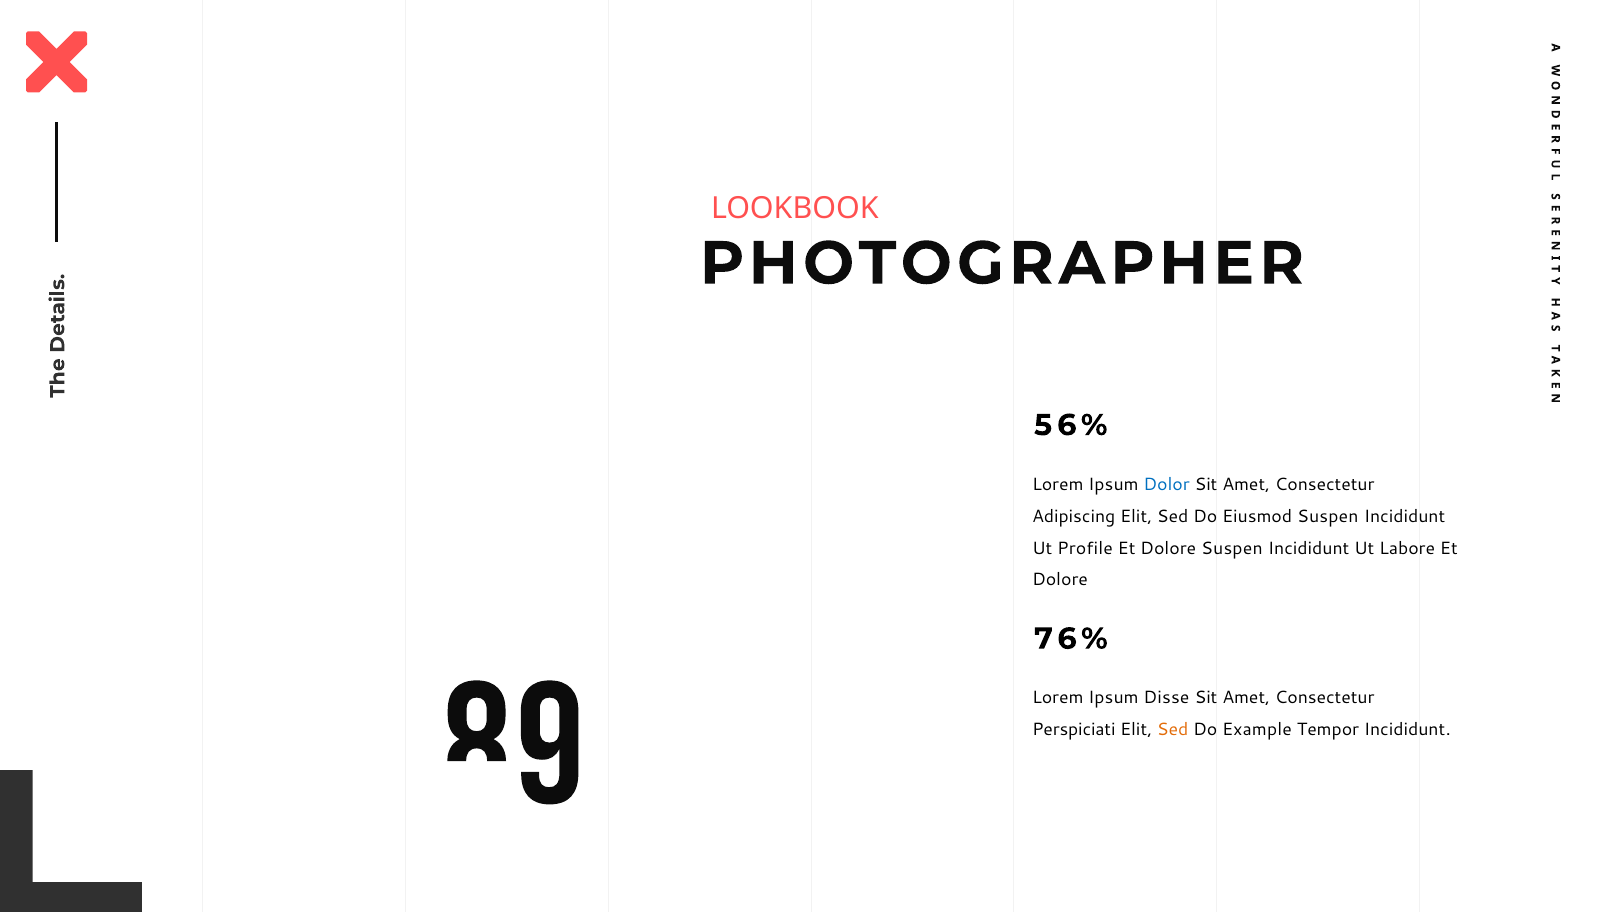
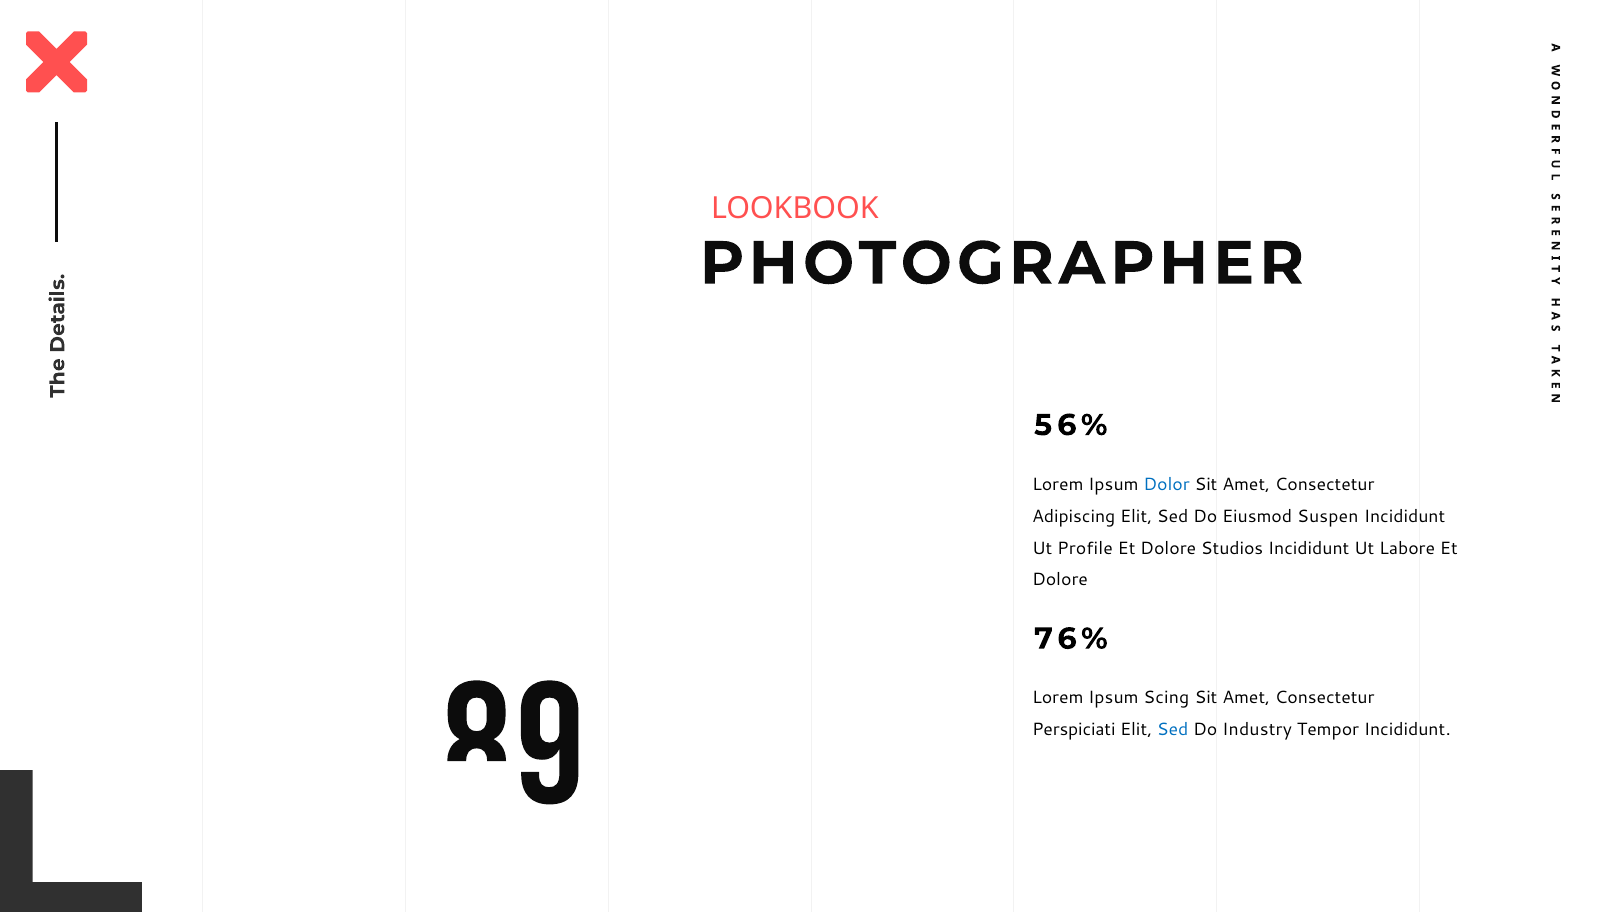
Dolore Suspen: Suspen -> Studios (1232, 548)
Disse: Disse -> Scing (1166, 698)
Sed colour: orange -> blue (1173, 730)
Example: Example -> Industry (1257, 730)
